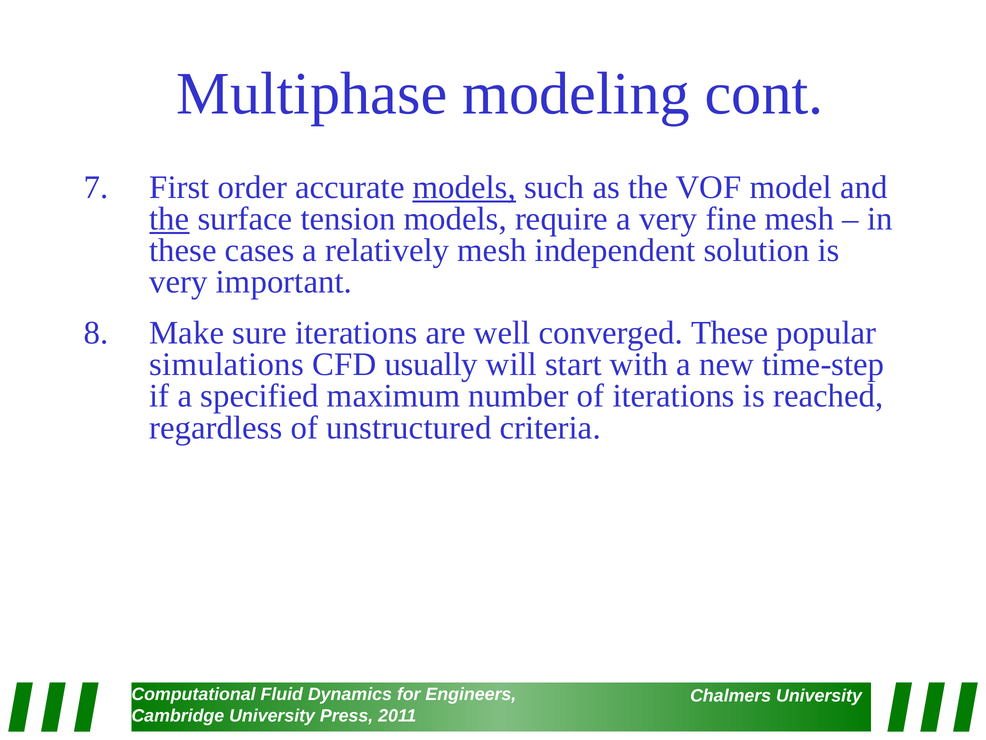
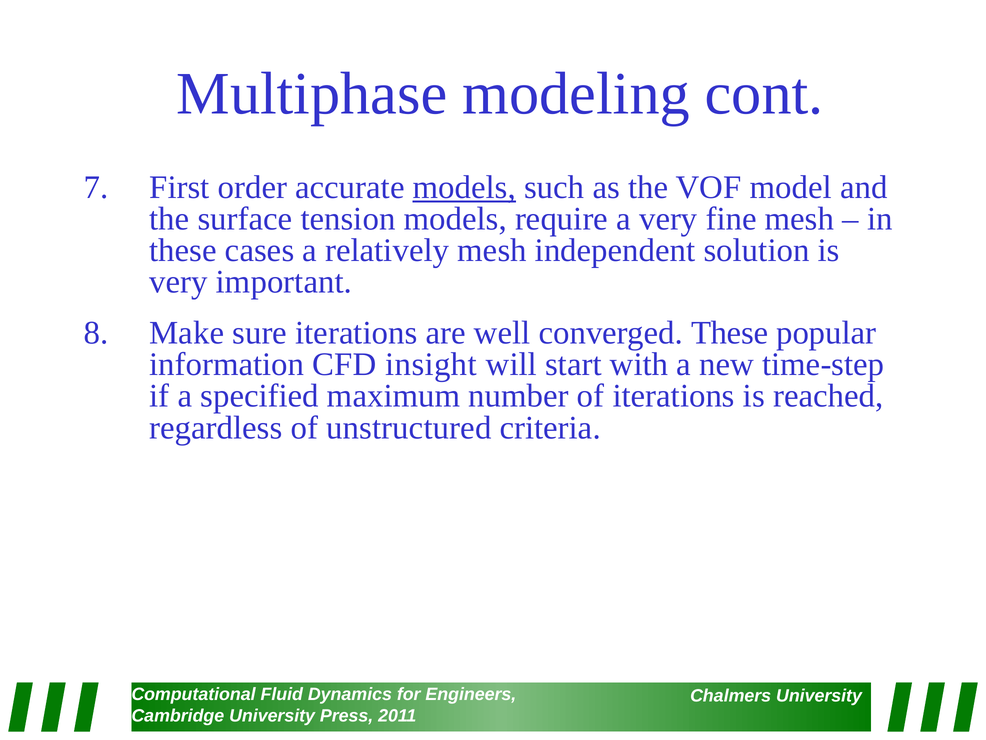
the underline: present -> none (169, 219)
simulations: simulations -> information (227, 364)
usually: usually -> insight (431, 364)
